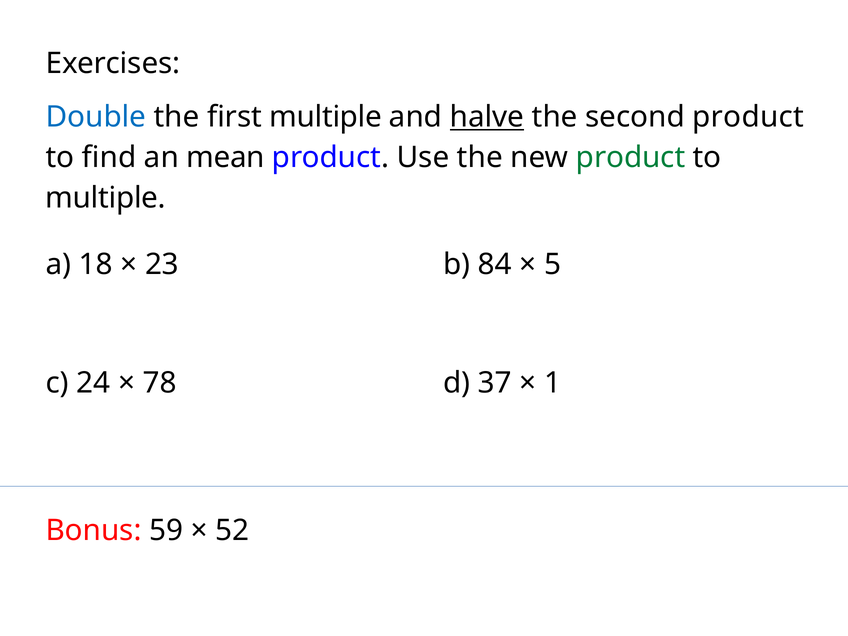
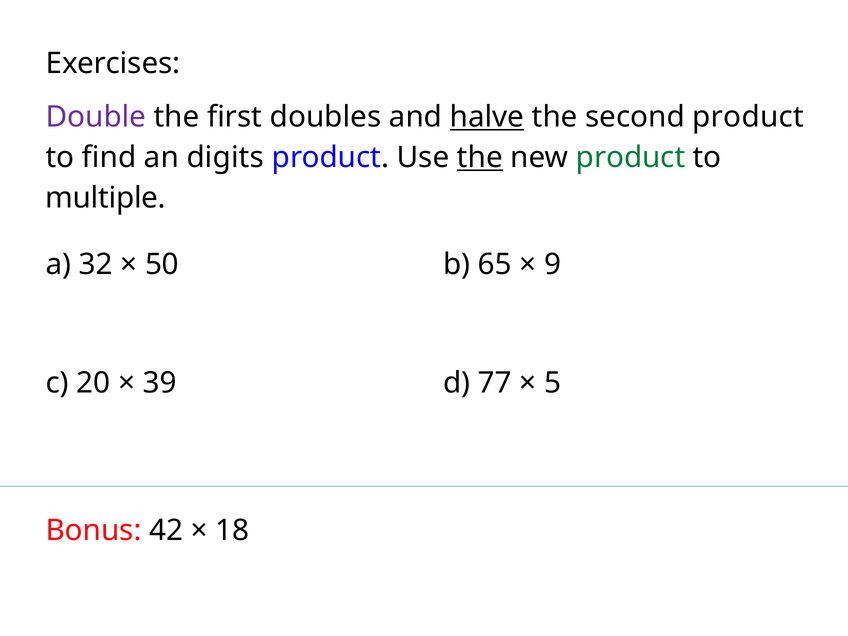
Double colour: blue -> purple (96, 117)
first multiple: multiple -> doubles (326, 117)
mean: mean -> digits (225, 158)
the underline: none -> present (480, 158)
18: 18 -> 32 (96, 264)
23: 23 -> 50 (162, 264)
84: 84 -> 65 (495, 264)
5: 5 -> 9 (553, 264)
24: 24 -> 20 (93, 383)
78: 78 -> 39 (160, 383)
37: 37 -> 77 (495, 383)
1: 1 -> 5 (553, 383)
59: 59 -> 42 (166, 530)
52: 52 -> 18 (232, 530)
